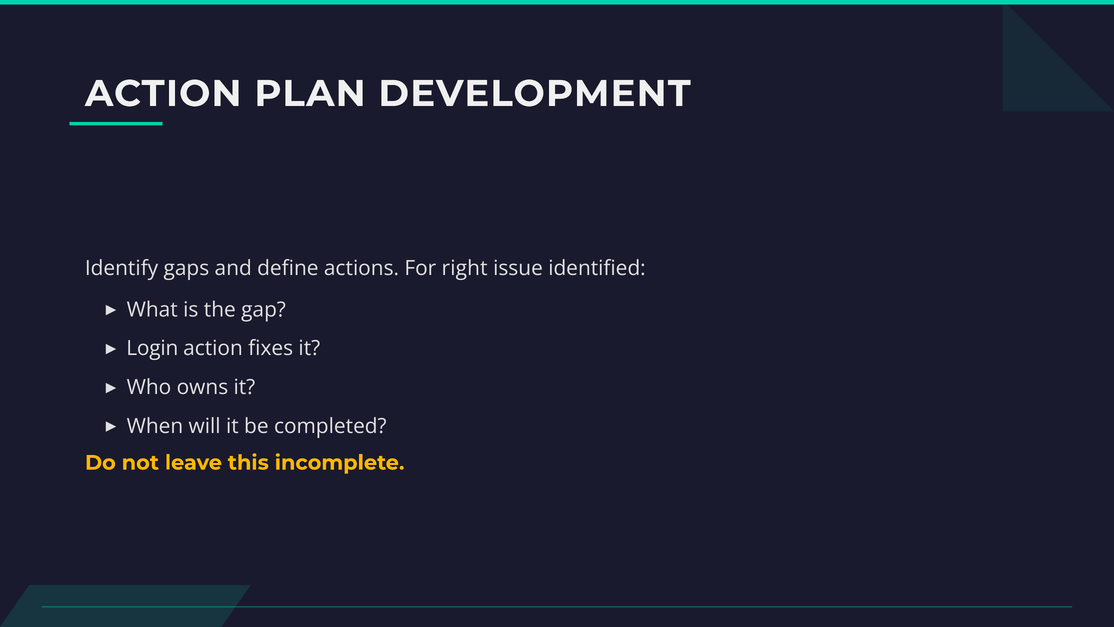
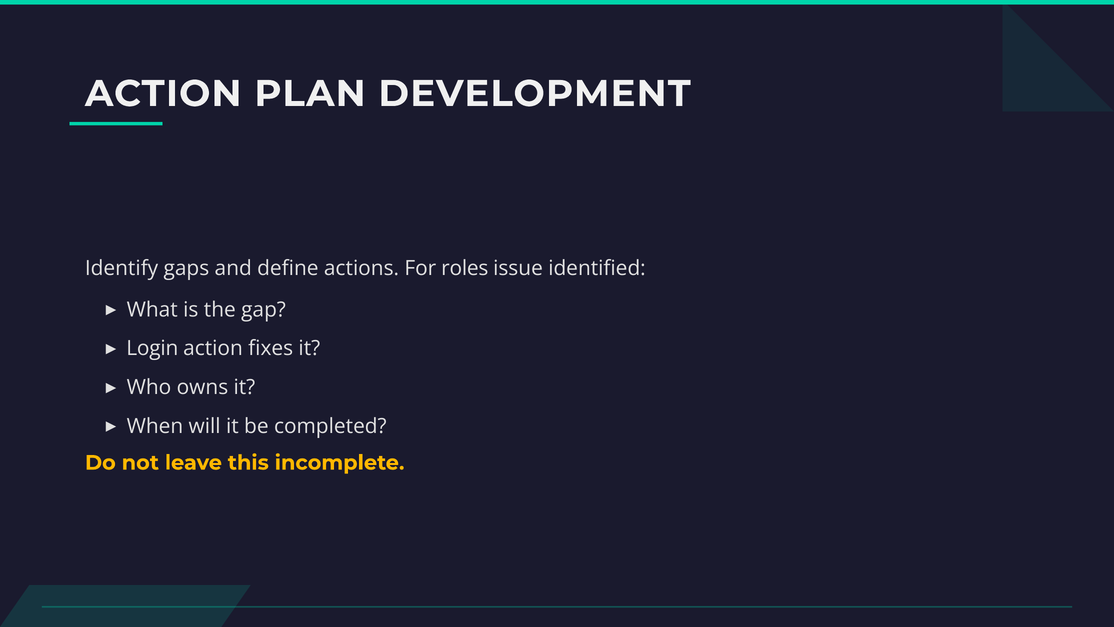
right: right -> roles (465, 268)
